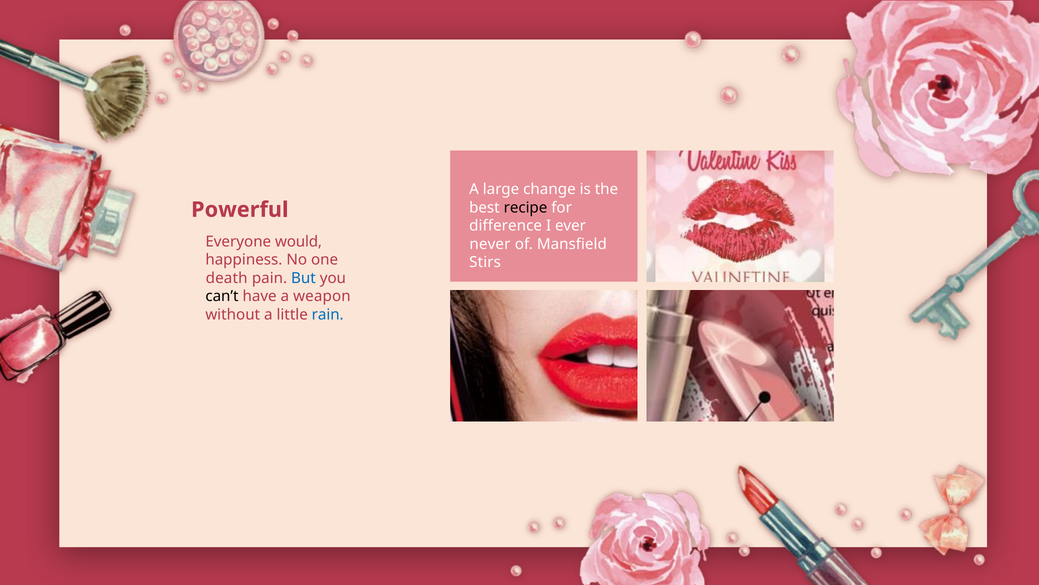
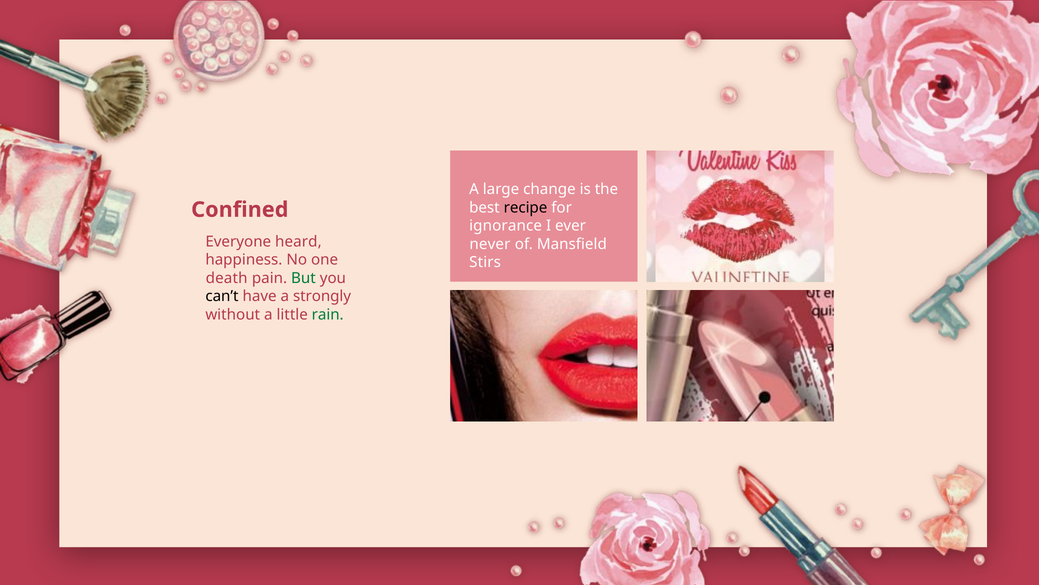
Powerful: Powerful -> Confined (240, 210)
difference: difference -> ignorance (506, 226)
would: would -> heard (298, 242)
But colour: blue -> green (303, 278)
weapon: weapon -> strongly (322, 296)
rain colour: blue -> green (328, 314)
